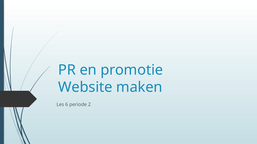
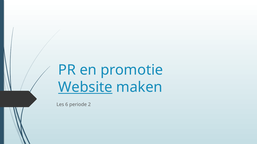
Website underline: none -> present (85, 87)
